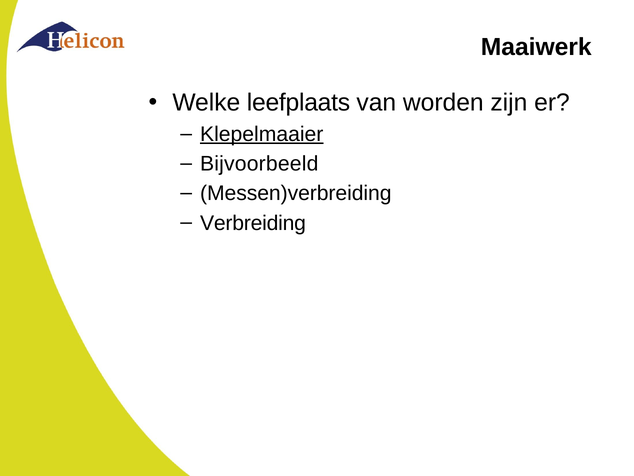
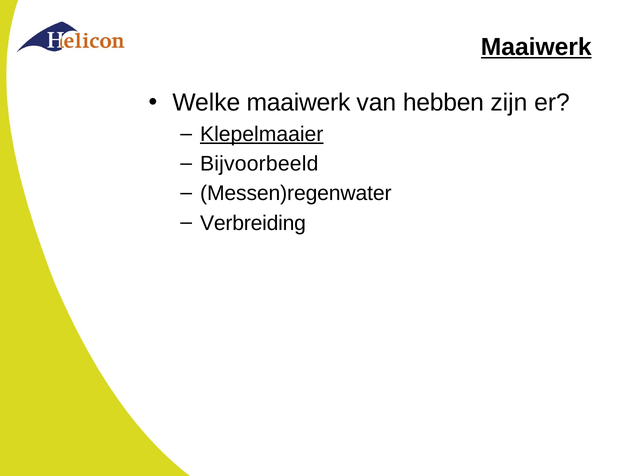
Maaiwerk underline: none -> present (536, 47)
Welke leefplaats: leefplaats -> maaiwerk (298, 103)
worden: worden -> hebben (443, 103)
Messen)verbreiding: Messen)verbreiding -> Messen)regenwater (296, 193)
